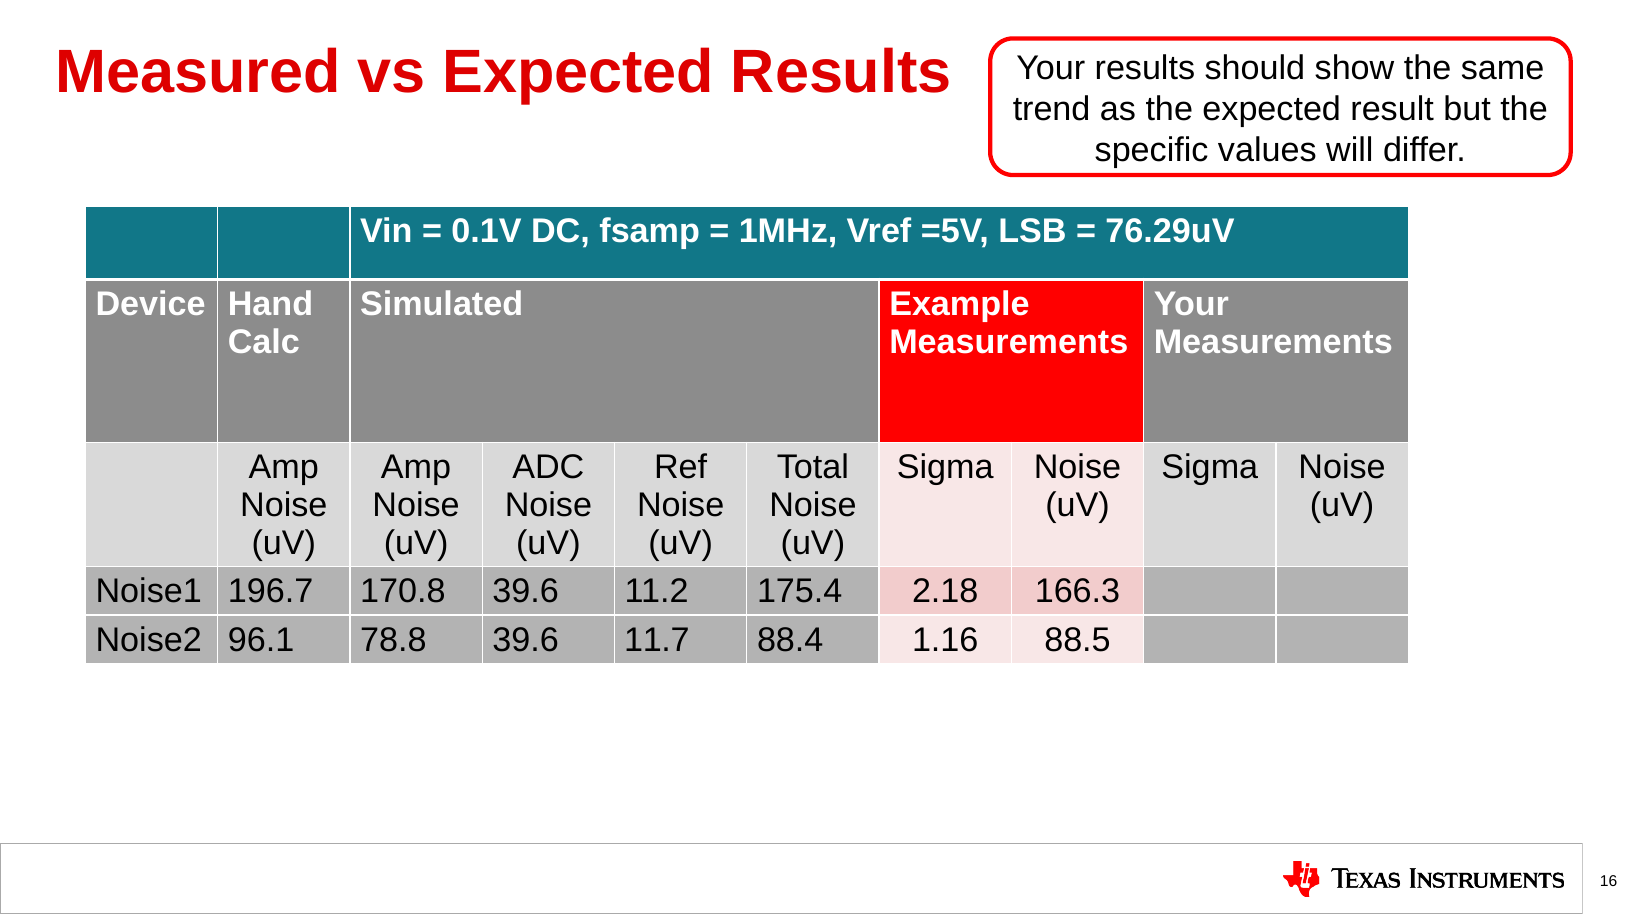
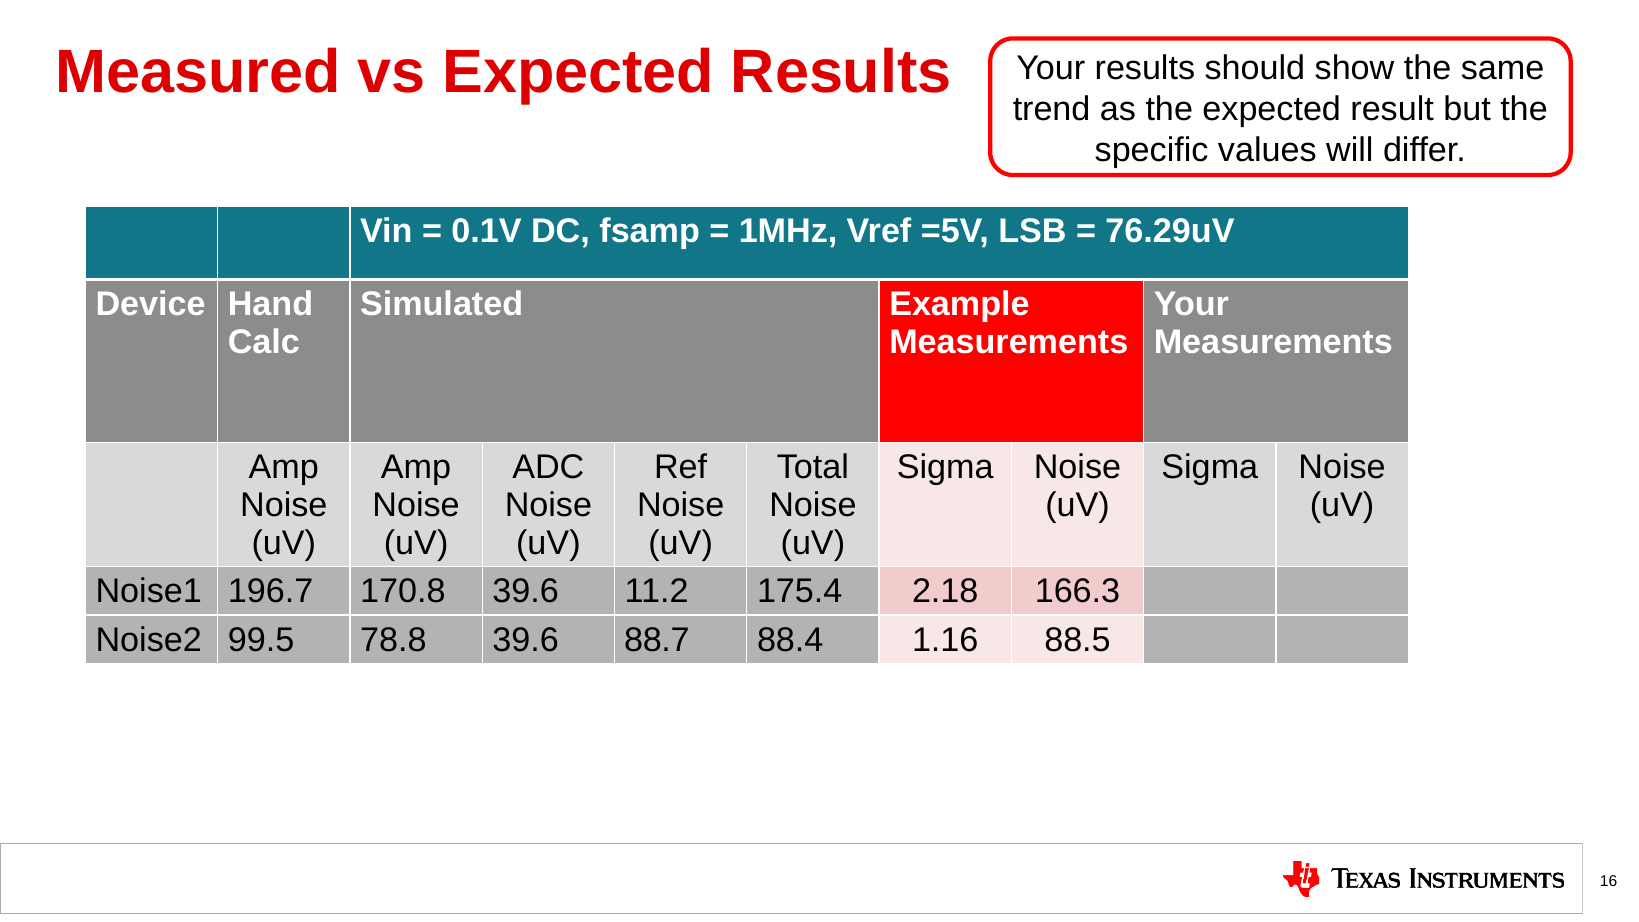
96.1: 96.1 -> 99.5 (261, 640)
11.7: 11.7 -> 88.7 (657, 640)
